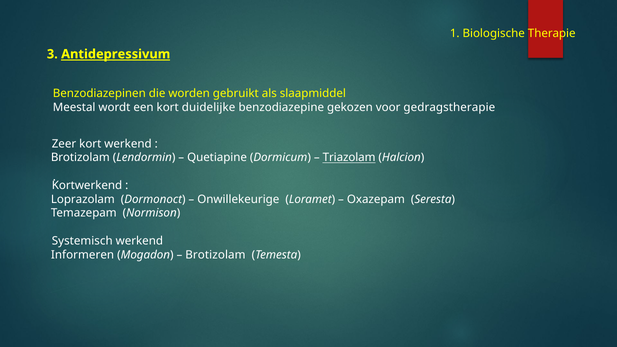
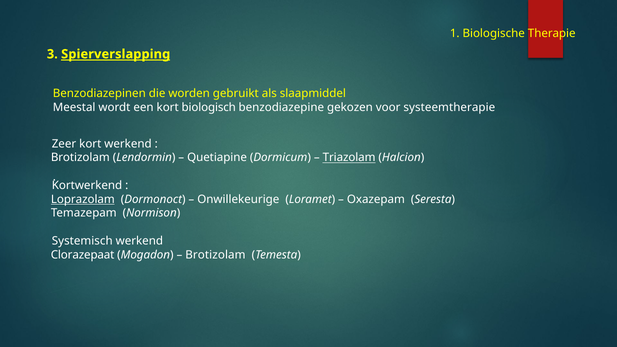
Antidepressivum: Antidepressivum -> Spierverslapping (116, 54)
duidelijke: duidelijke -> biologisch (209, 108)
gedragstherapie: gedragstherapie -> systeemtherapie (449, 108)
Loprazolam underline: none -> present (83, 199)
Informeren: Informeren -> Clorazepaat (83, 255)
